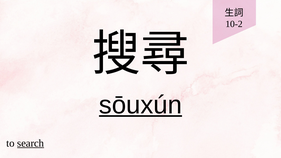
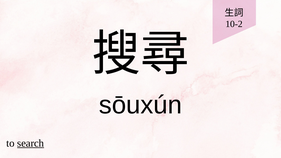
sōuxún underline: present -> none (140, 105)
